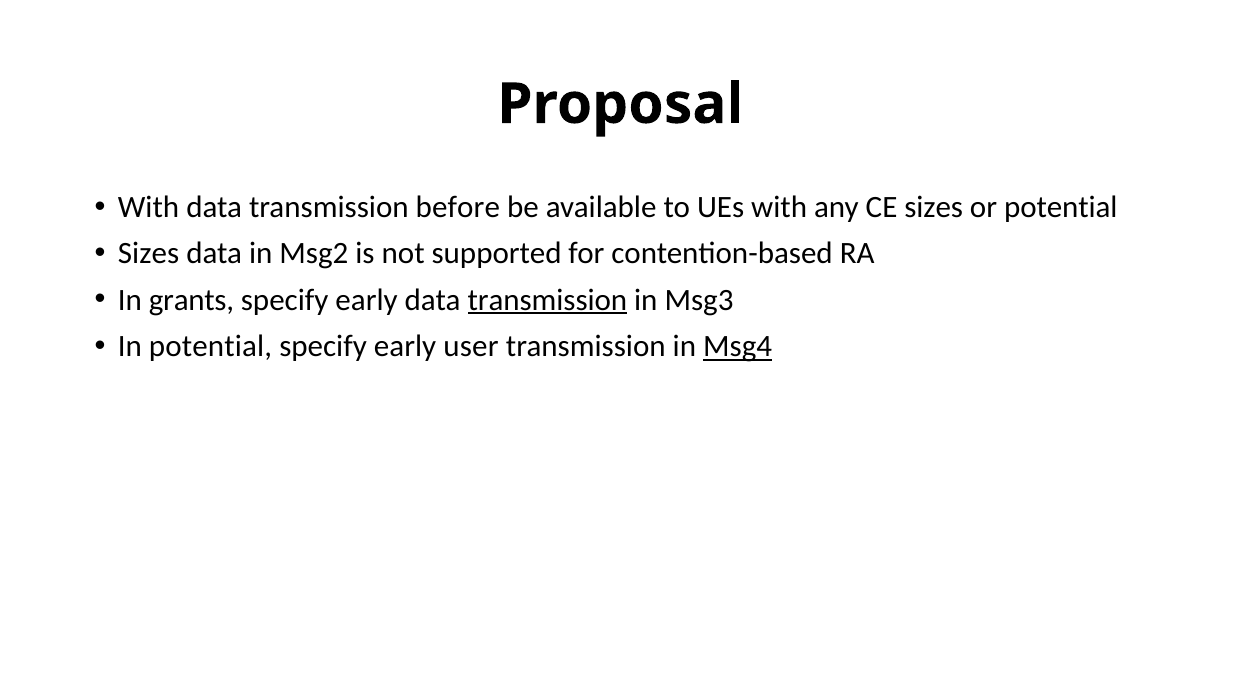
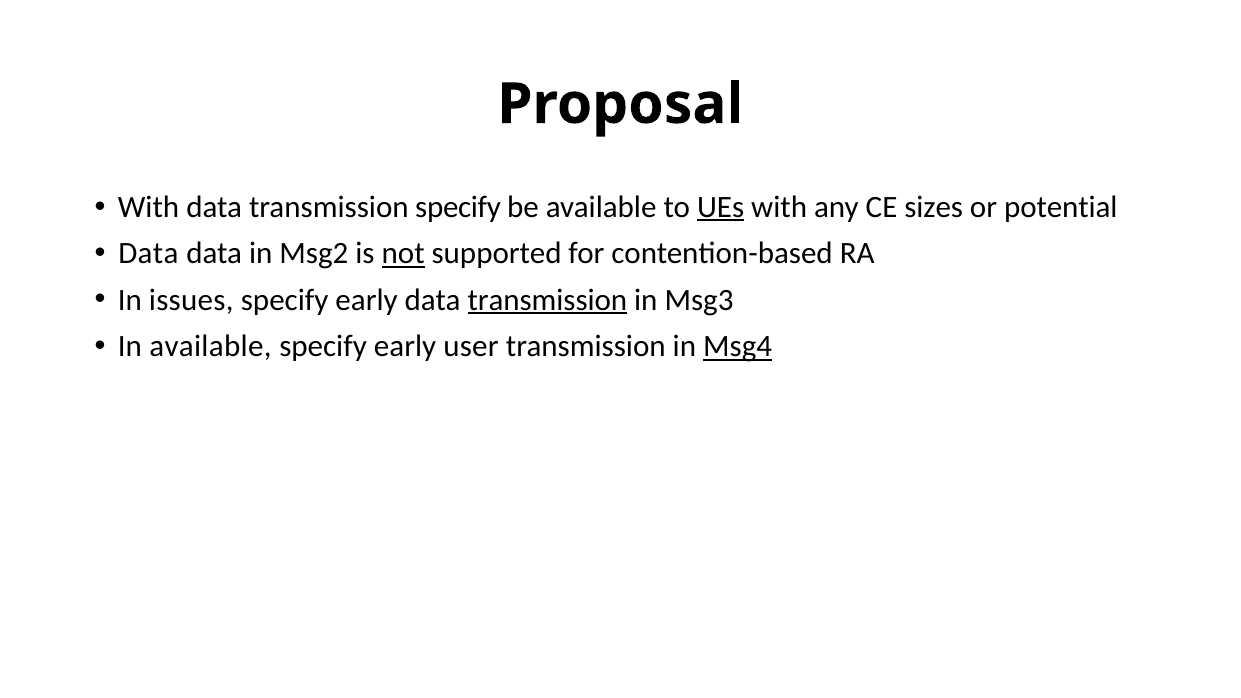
transmission before: before -> specify (458, 207)
UEs underline: none -> present (721, 207)
Sizes: Sizes -> Data (148, 253)
not underline: none -> present (403, 253)
grants: grants -> issues (191, 300)
In potential: potential -> available (210, 346)
